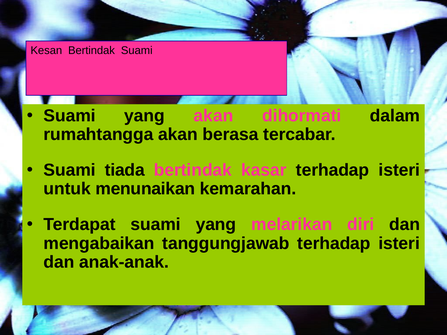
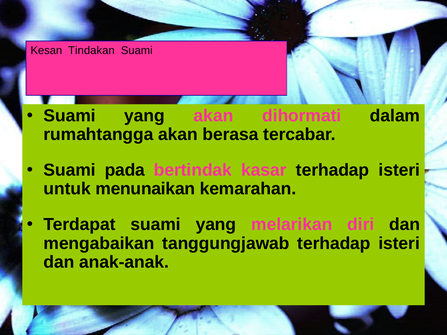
Kesan Bertindak: Bertindak -> Tindakan (91, 51)
tiada: tiada -> pada (125, 170)
